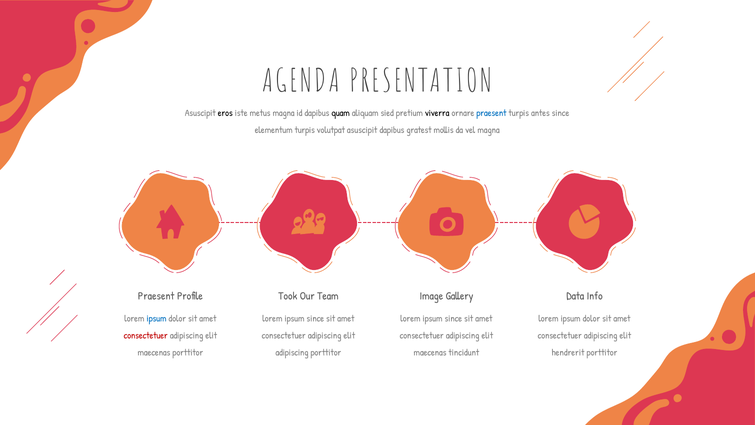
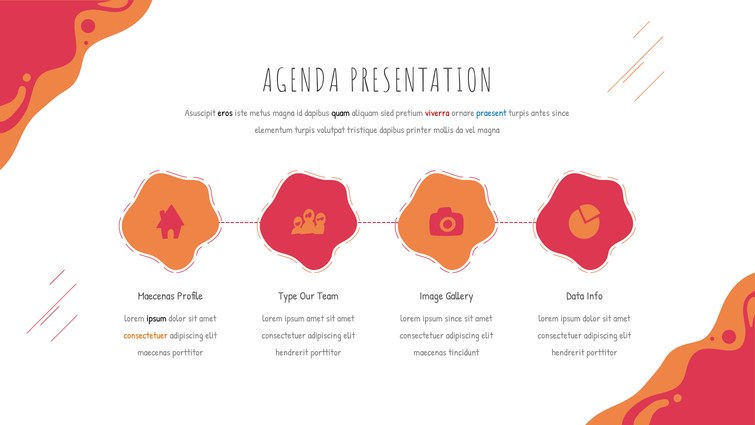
viverra colour: black -> red (437, 113)
volutpat asuscipit: asuscipit -> tristique (362, 130)
gratest: gratest -> printer (419, 130)
Praesent: Praesent -> Maecenas (156, 296)
Took: Took -> Type (288, 296)
ipsum colour: blue -> black (156, 318)
since: since -> amet (315, 318)
consectetuer colour: red -> orange (146, 335)
adipiscing: adipiscing -> hendrerit (292, 352)
